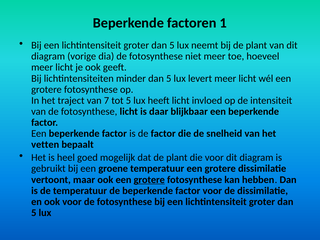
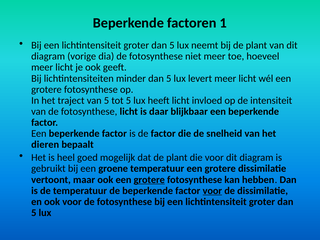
van 7: 7 -> 5 (106, 100)
vetten: vetten -> dieren (45, 145)
voor underline: none -> present (212, 191)
